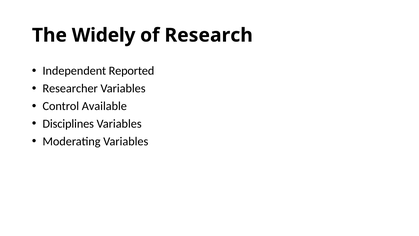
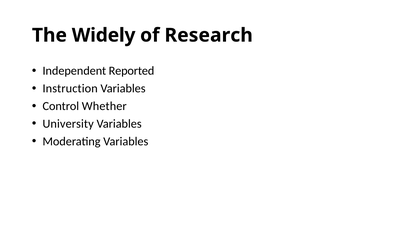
Researcher: Researcher -> Instruction (70, 88)
Available: Available -> Whether (104, 106)
Disciplines: Disciplines -> University (68, 124)
